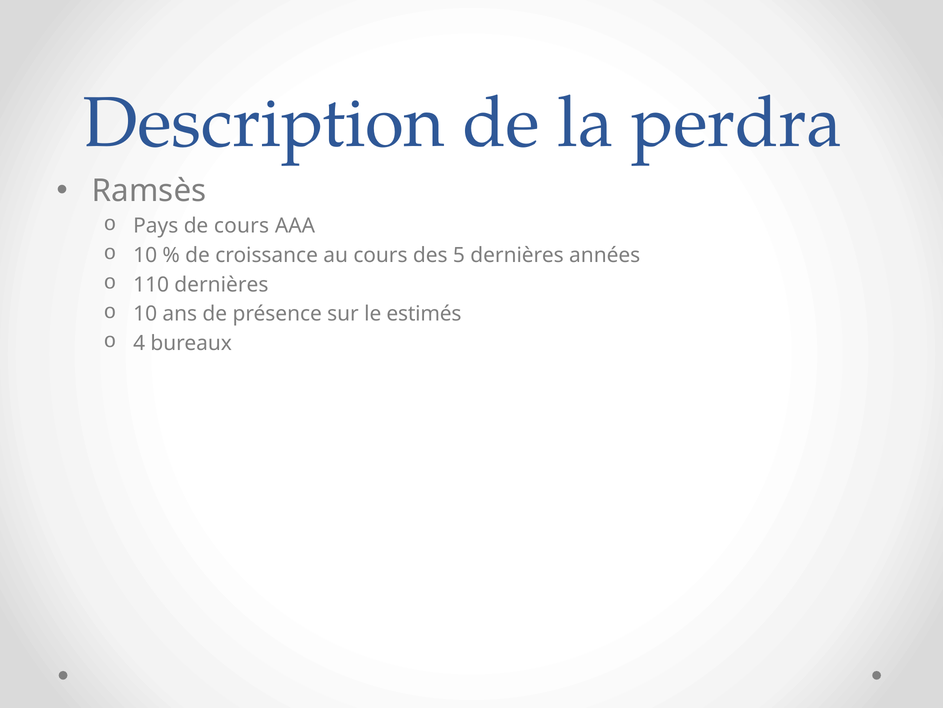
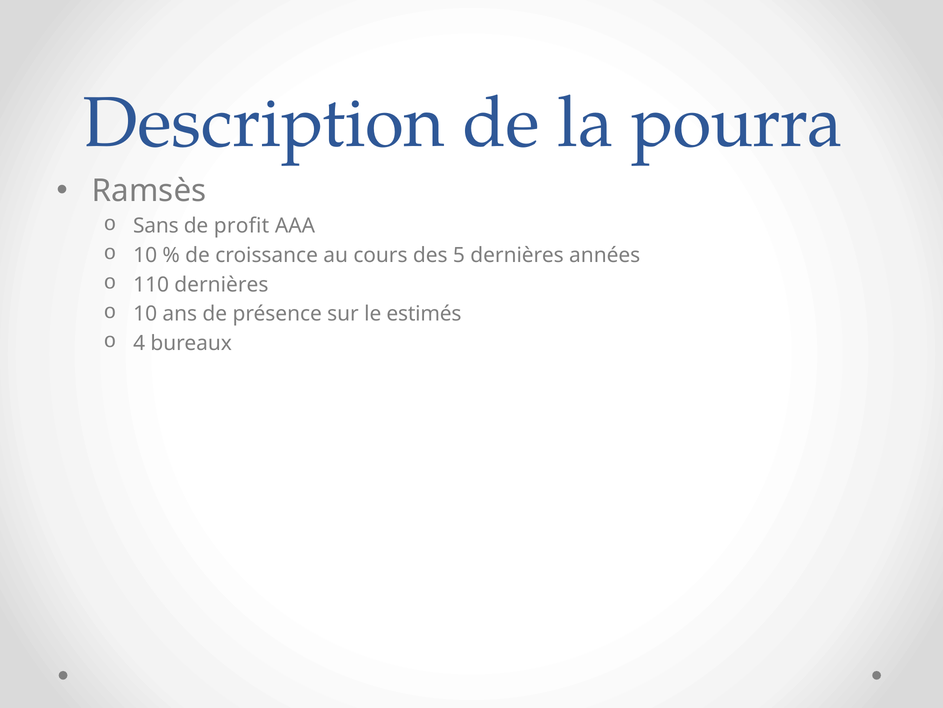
perdra: perdra -> pourra (737, 123)
Pays: Pays -> Sans (156, 226)
de cours: cours -> profit (242, 226)
